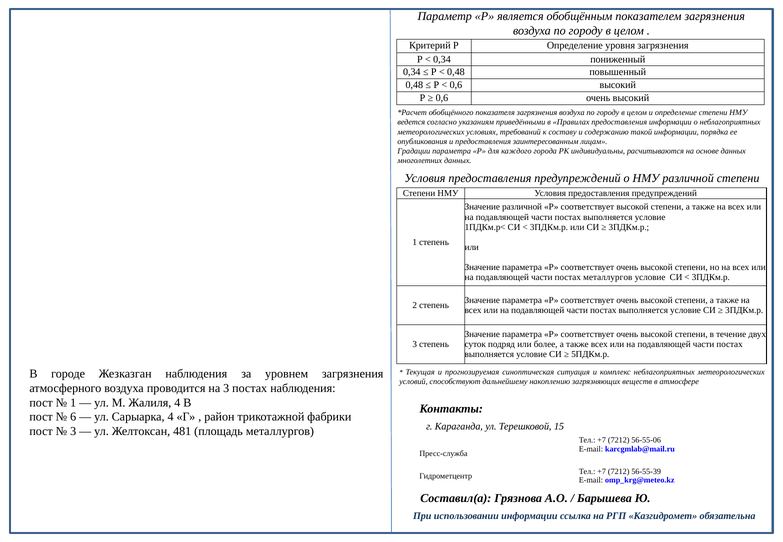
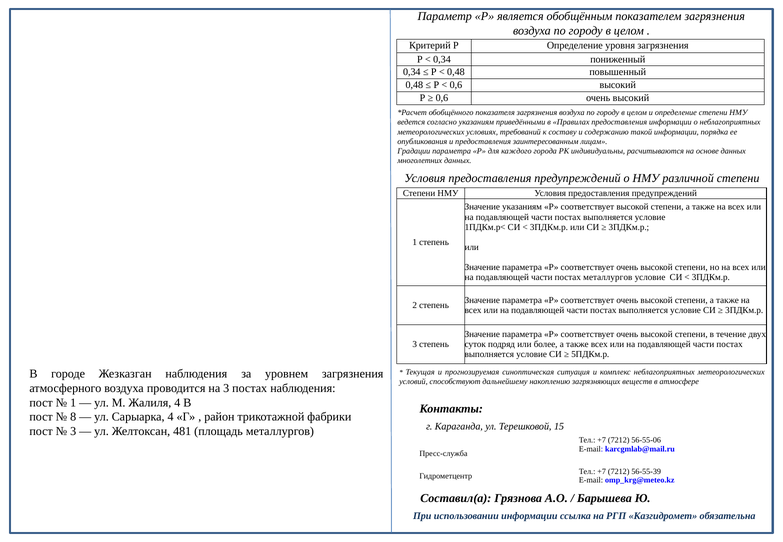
Значение различной: различной -> указаниям (522, 207)
6: 6 -> 8 (73, 417)
